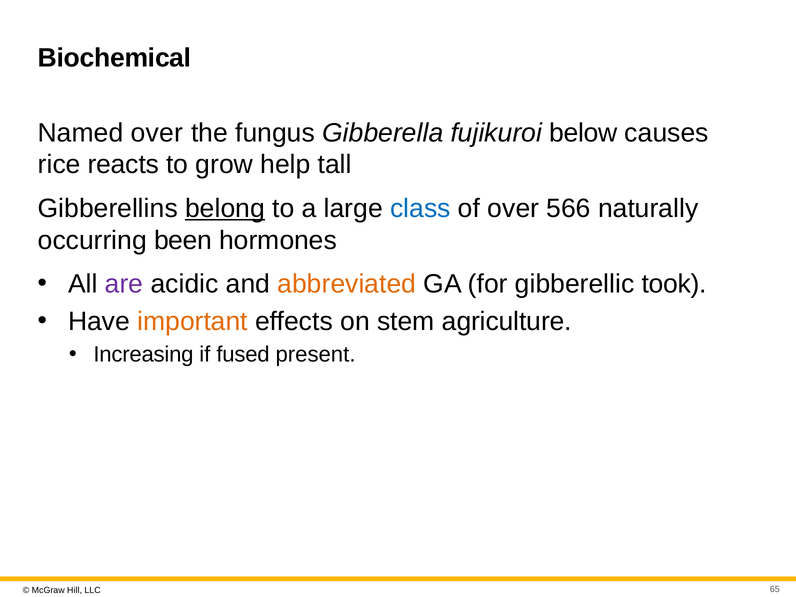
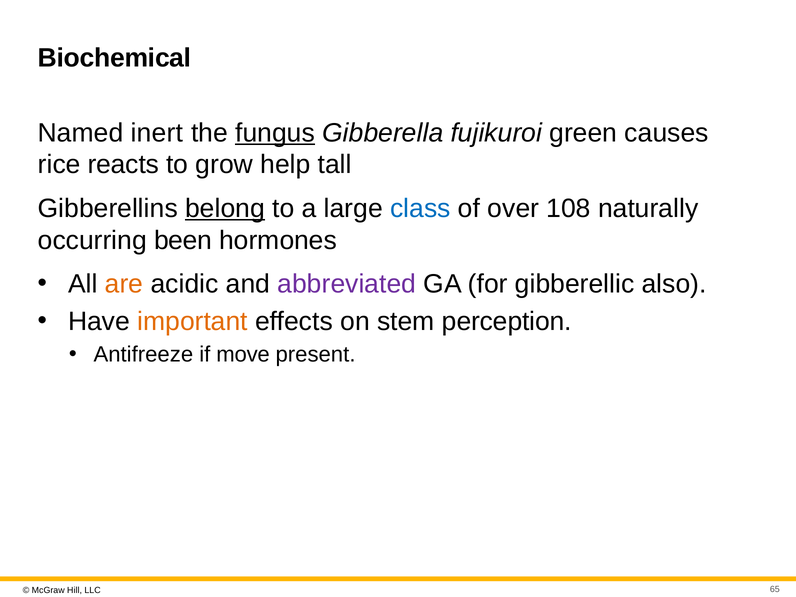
Named over: over -> inert (157, 133)
fungus underline: none -> present (275, 133)
below: below -> green (583, 133)
566: 566 -> 108 (569, 209)
are colour: purple -> orange (124, 284)
abbreviated colour: orange -> purple (347, 284)
took: took -> also (674, 284)
agriculture: agriculture -> perception (507, 321)
Increasing: Increasing -> Antifreeze (143, 355)
fused: fused -> move (243, 355)
